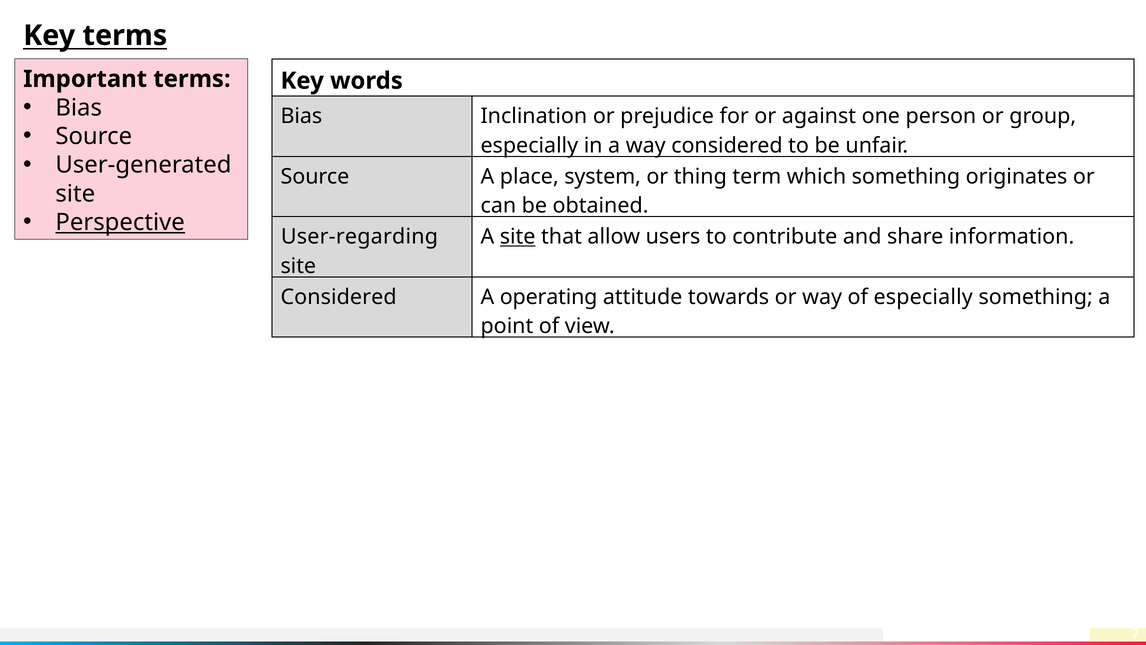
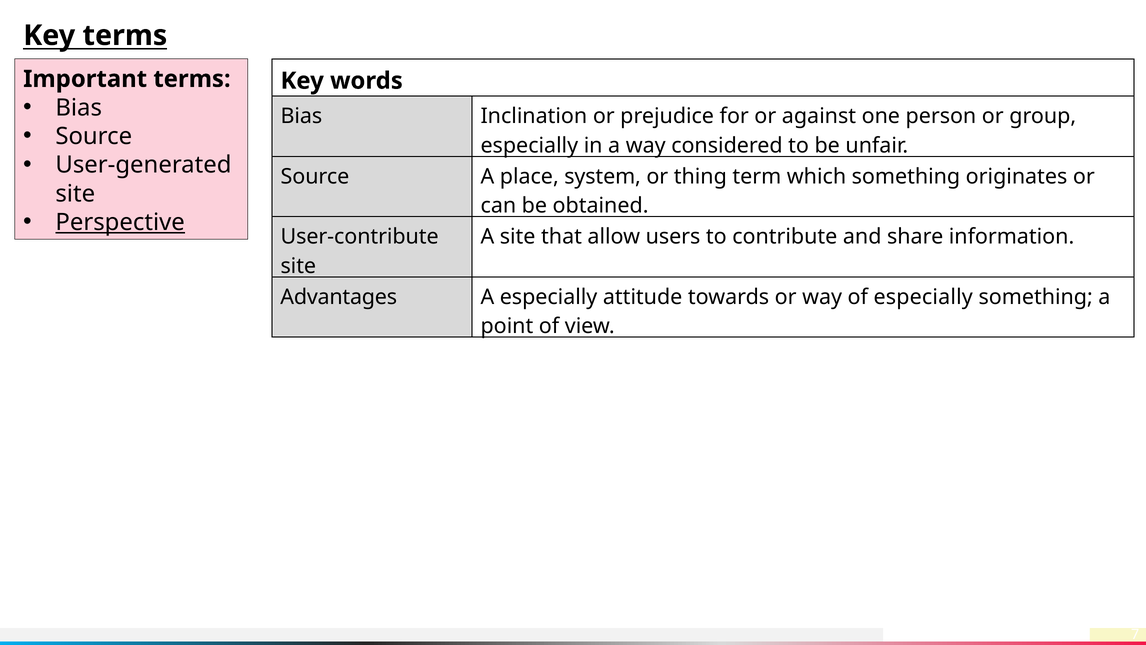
User-regarding: User-regarding -> User-contribute (360, 237)
site underline: present -> none (518, 237)
Considered: Considered -> Advantages (339, 297)
A operating: operating -> especially (549, 297)
